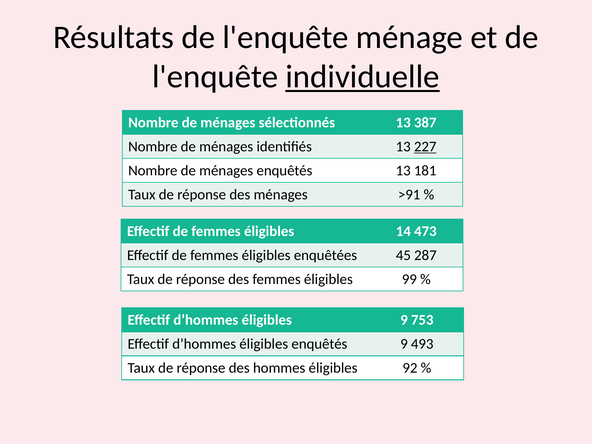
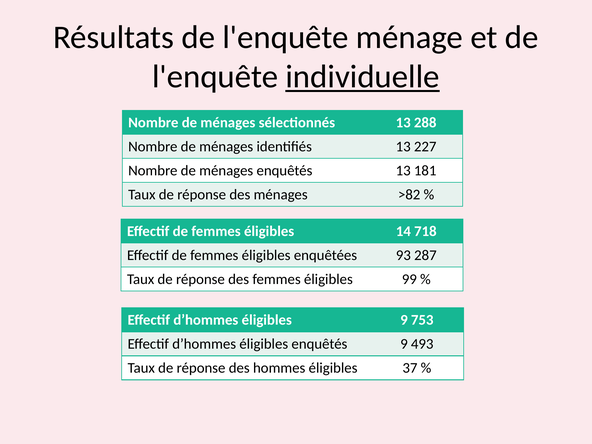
387: 387 -> 288 (425, 123)
227 underline: present -> none (425, 147)
>91: >91 -> >82 (409, 195)
473: 473 -> 718 (425, 231)
45: 45 -> 93 (403, 255)
92: 92 -> 37 (410, 368)
